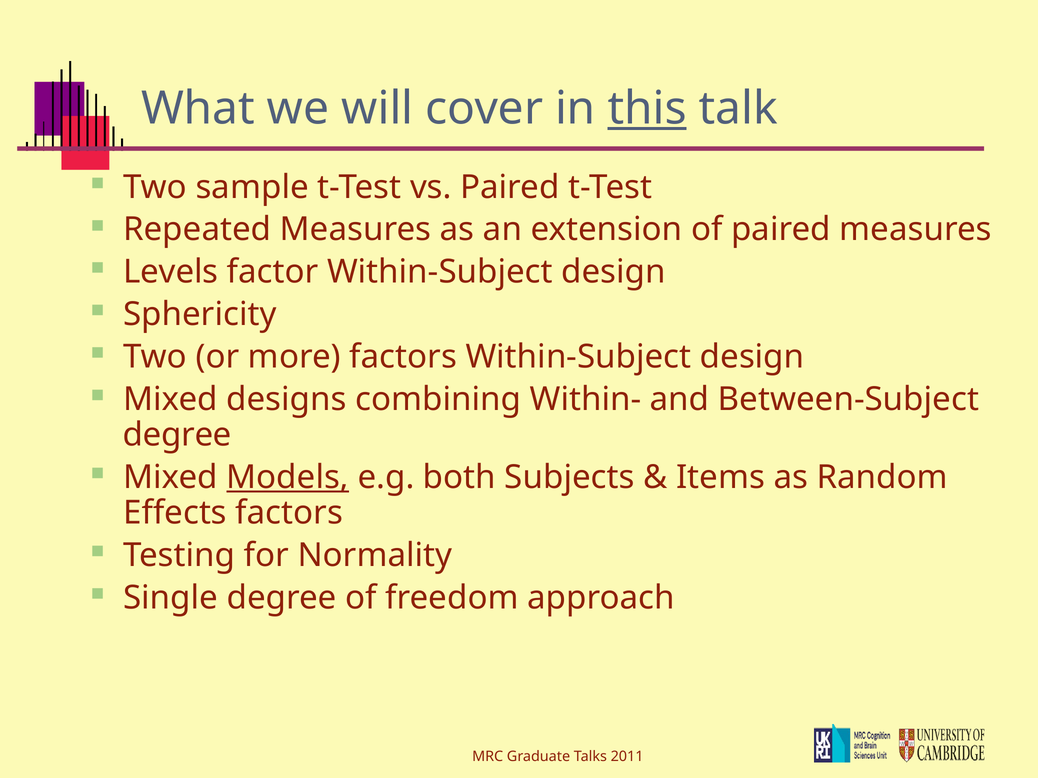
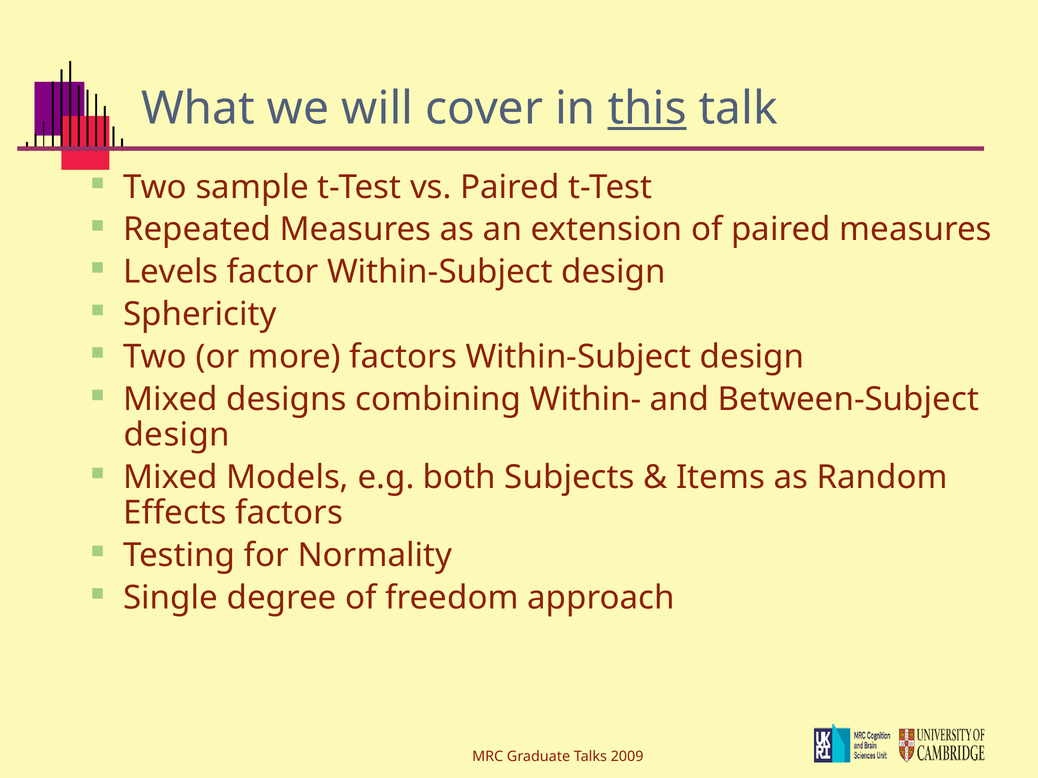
degree: degree -> design (177, 435)
Models underline: present -> none (288, 478)
2011: 2011 -> 2009 (627, 757)
